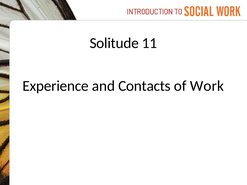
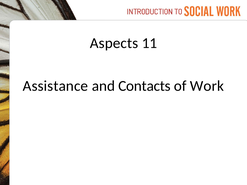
Solitude: Solitude -> Aspects (114, 43)
Experience: Experience -> Assistance (55, 86)
